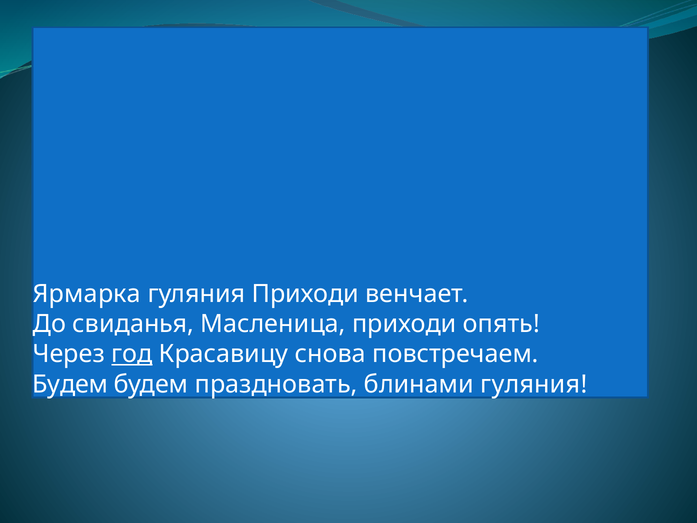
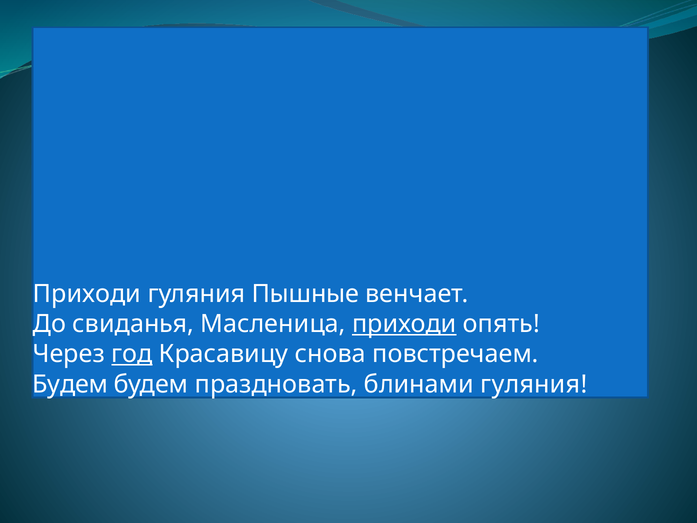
Ярмарка: Ярмарка -> Приходи (87, 294)
гуляния Приходи: Приходи -> Пышные (305, 294)
приходи underline: none -> present (404, 324)
